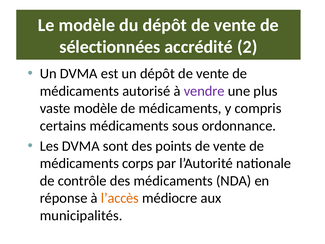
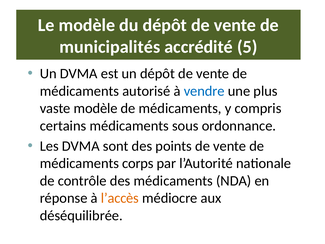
sélectionnées: sélectionnées -> municipalités (110, 47)
2: 2 -> 5 (247, 47)
vendre colour: purple -> blue (204, 91)
municipalités: municipalités -> déséquilibrée (81, 215)
